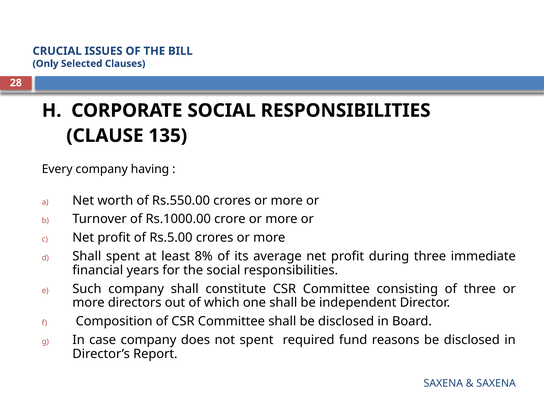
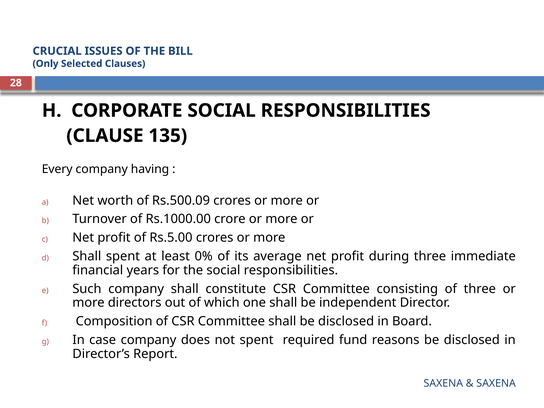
Rs.550.00: Rs.550.00 -> Rs.500.09 (181, 200)
8%: 8% -> 0% (204, 256)
